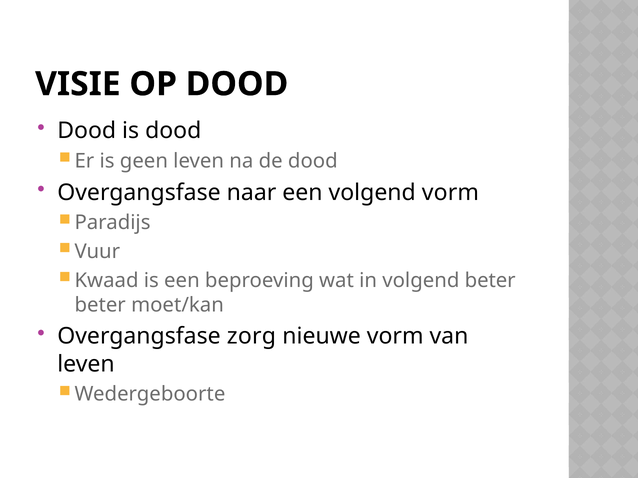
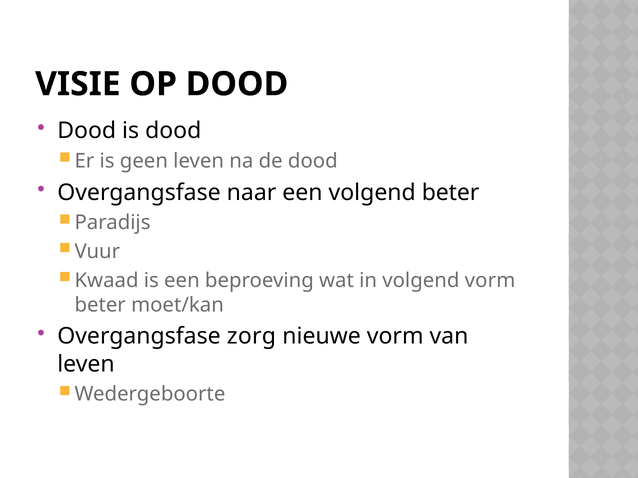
volgend vorm: vorm -> beter (451, 193)
volgend beter: beter -> vorm (490, 281)
